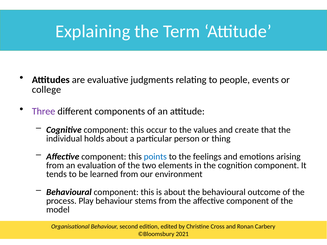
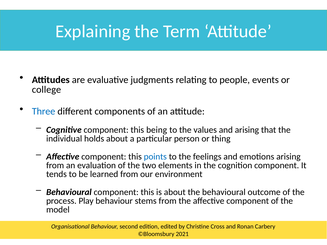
Three colour: purple -> blue (44, 112)
occur: occur -> being (157, 130)
and create: create -> arising (247, 130)
